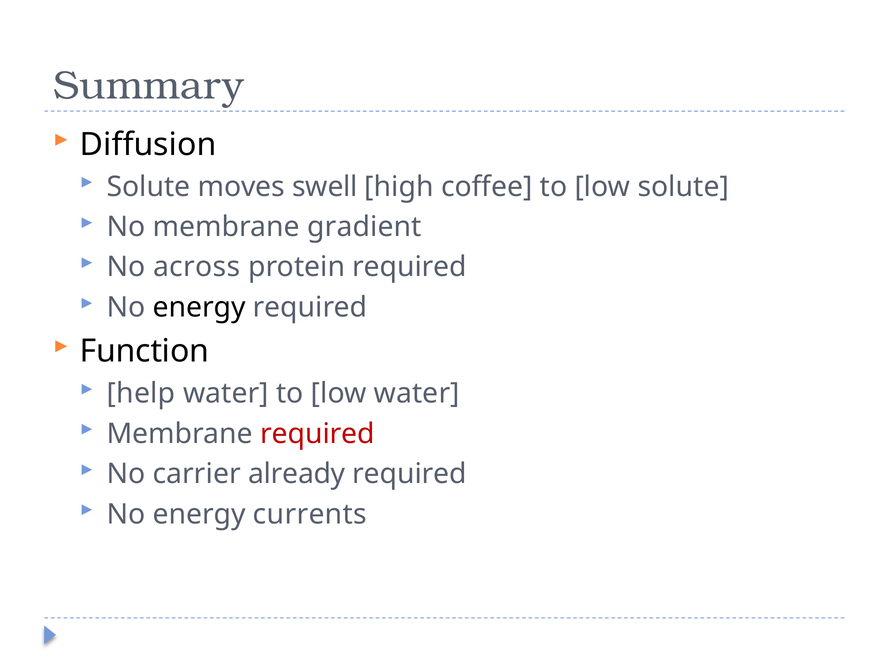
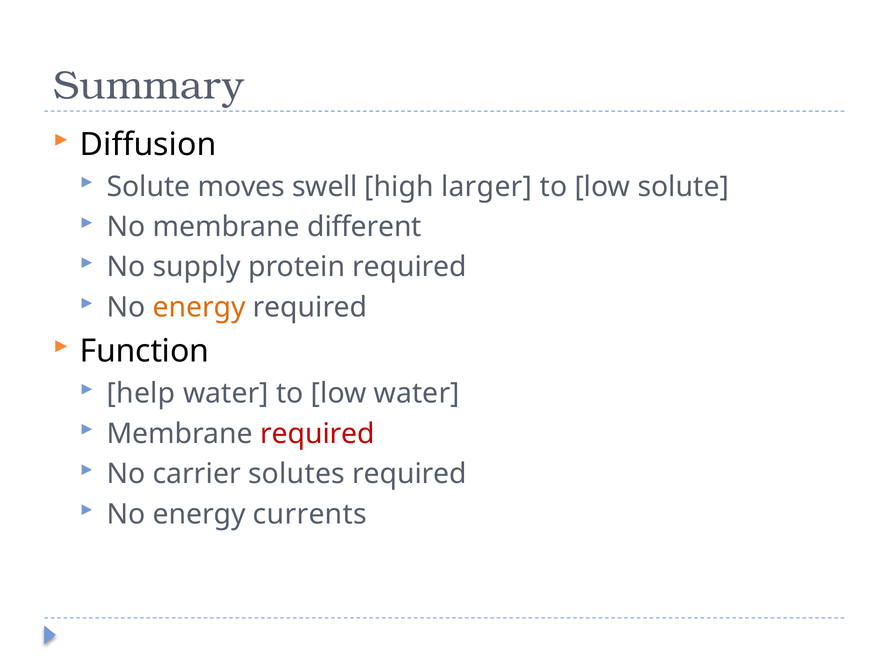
coffee: coffee -> larger (487, 187)
gradient: gradient -> different (364, 227)
across: across -> supply (197, 267)
energy colour: black -> orange (199, 307)
already: already -> solutes (297, 474)
